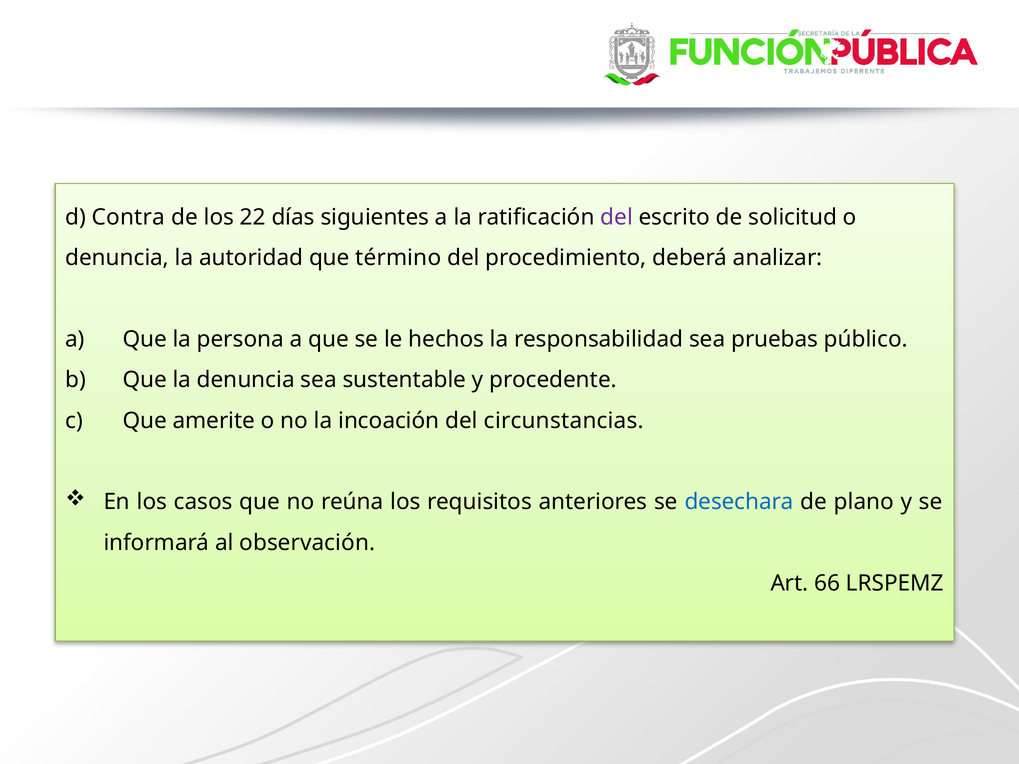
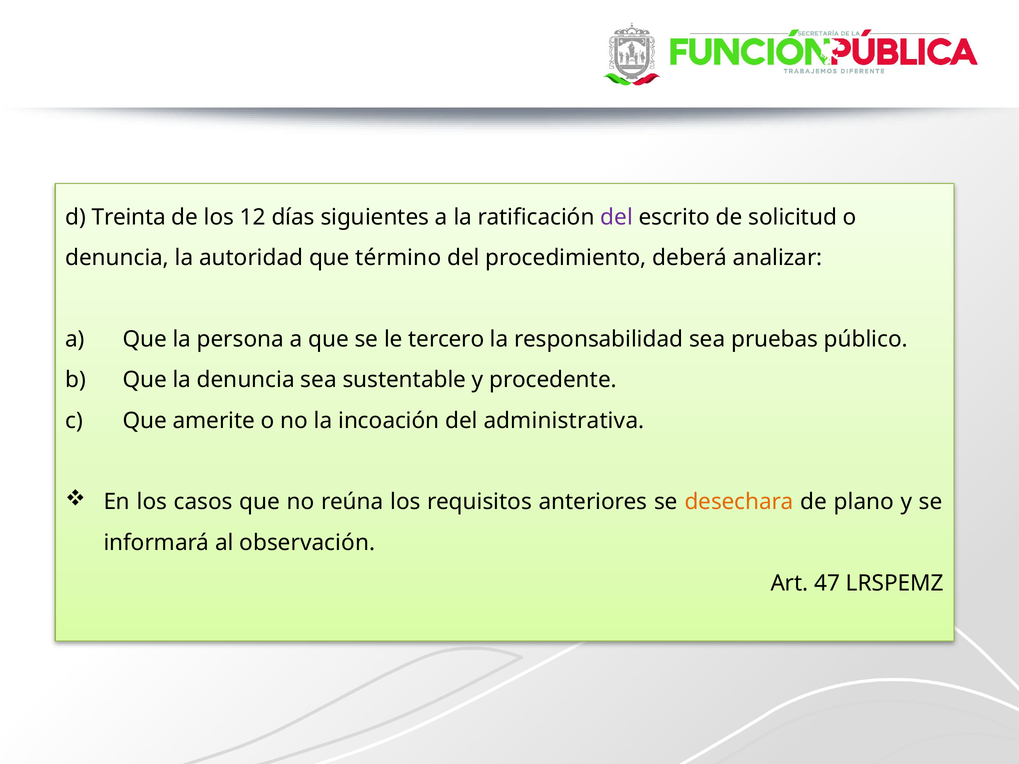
Contra: Contra -> Treinta (129, 217)
22: 22 -> 12 (253, 217)
hechos: hechos -> tercero (446, 339)
circunstancias: circunstancias -> administrativa (564, 421)
desechara colour: blue -> orange (739, 502)
66: 66 -> 47 (827, 584)
